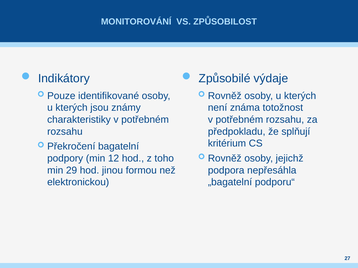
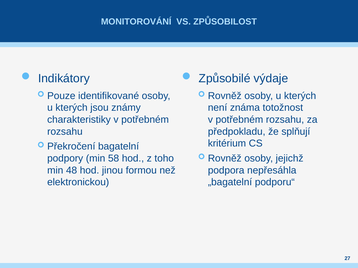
12: 12 -> 58 (114, 159)
29: 29 -> 48 (72, 171)
